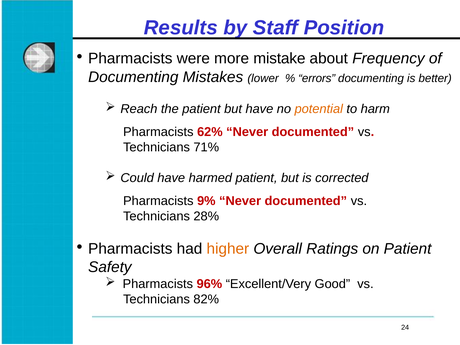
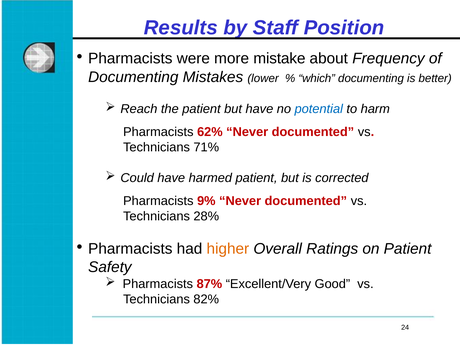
errors: errors -> which (317, 78)
potential colour: orange -> blue (319, 109)
96%: 96% -> 87% (209, 284)
